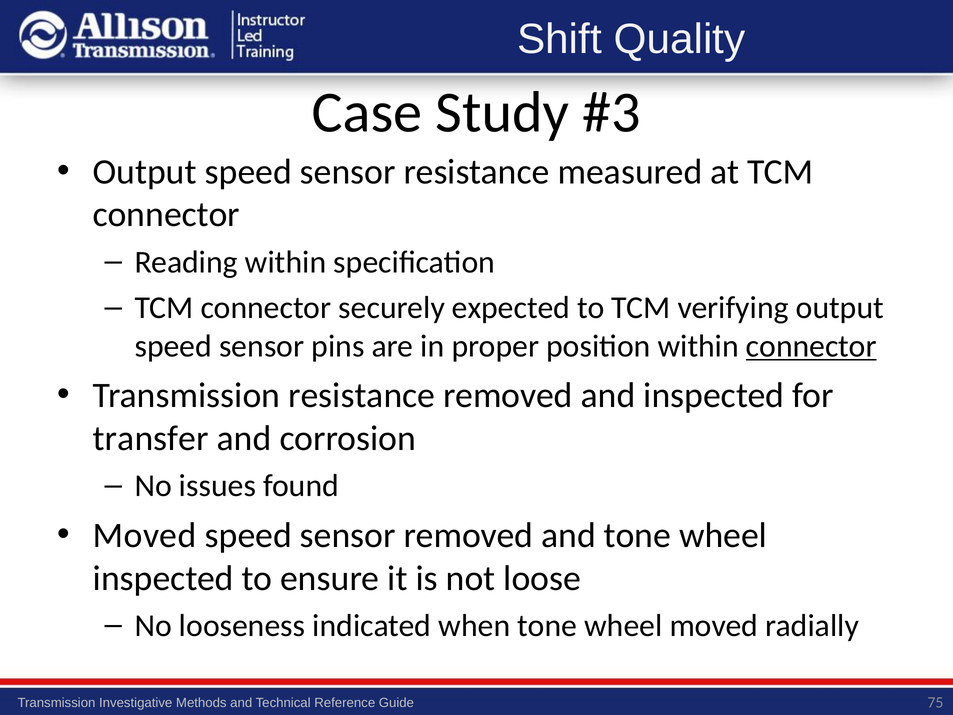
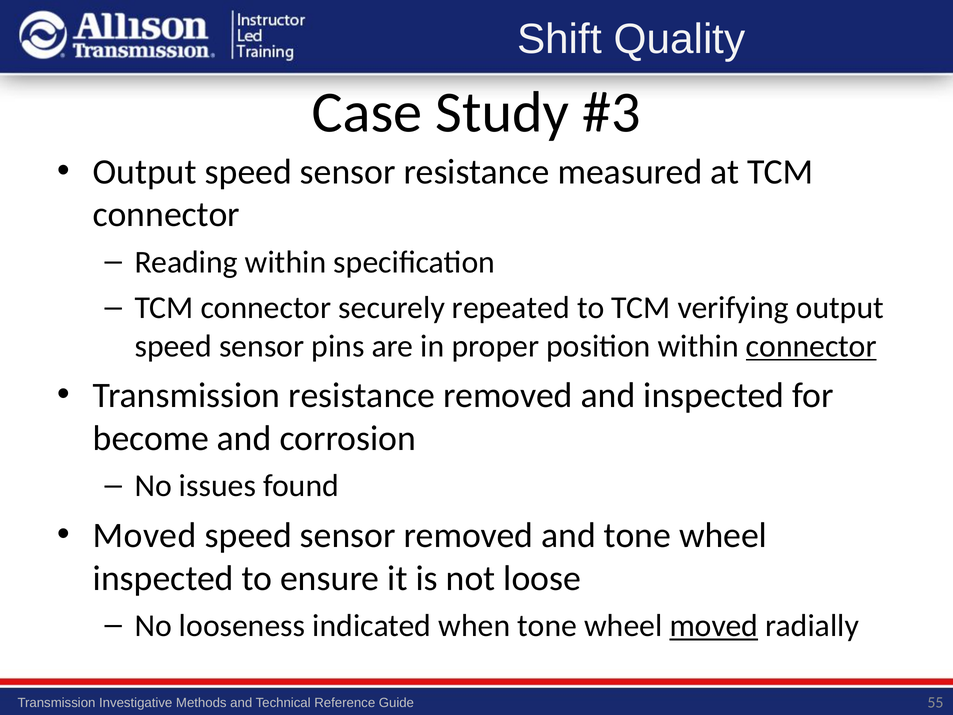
expected: expected -> repeated (511, 308)
transfer: transfer -> become (151, 438)
moved underline: none -> present (714, 626)
75: 75 -> 55 (935, 702)
